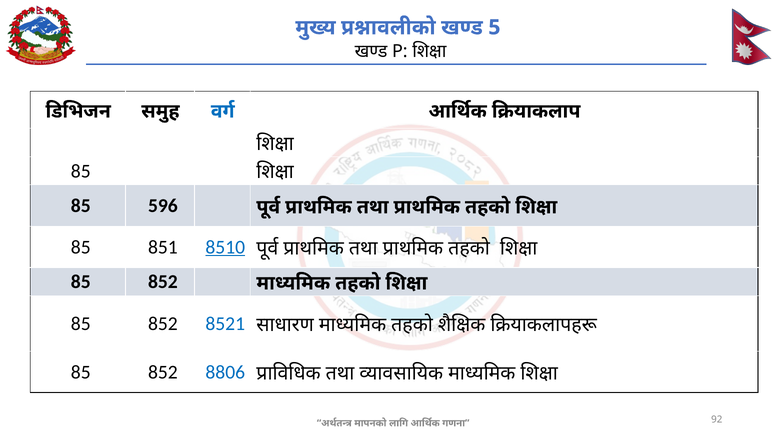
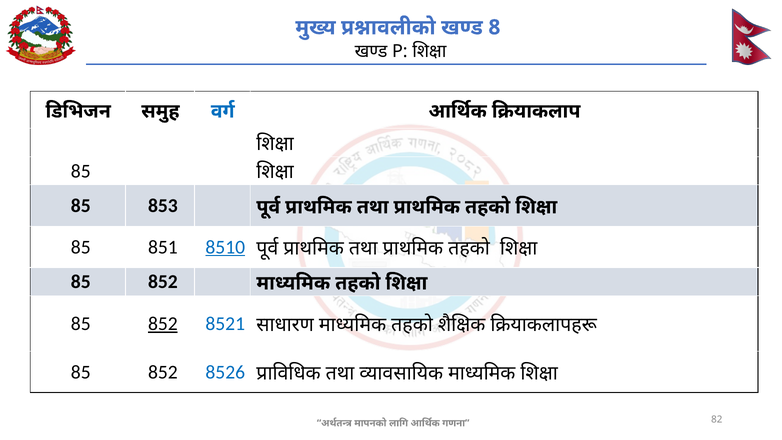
5: 5 -> 8 (494, 27)
596: 596 -> 853 (163, 206)
852 underline: none -> present (163, 324)
8806: 8806 -> 8526 (225, 372)
92: 92 -> 82 (717, 419)
